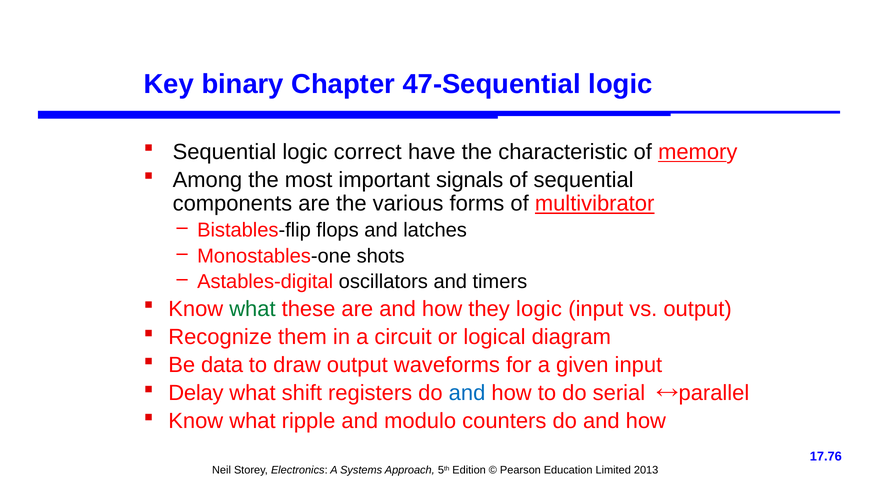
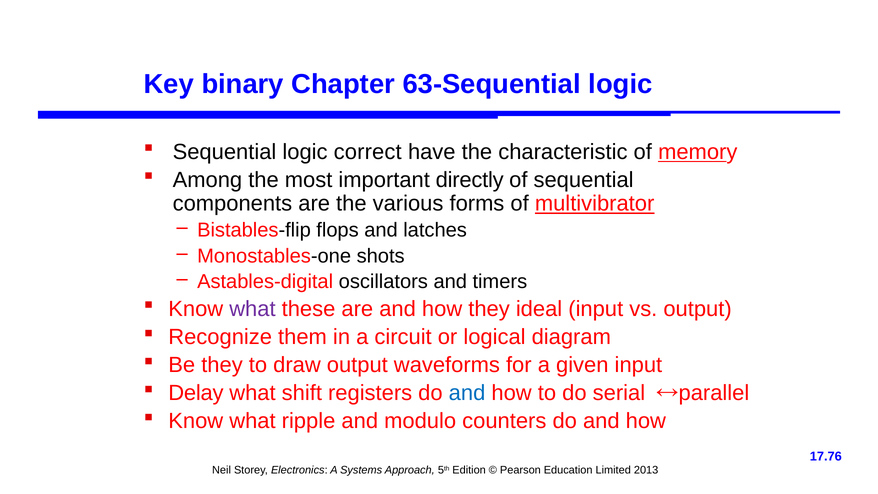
47-Sequential: 47-Sequential -> 63-Sequential (492, 84)
signals: signals -> directly (470, 180)
what colour: green -> purple (252, 309)
they logic: logic -> ideal (539, 309)
Be data: data -> they (222, 365)
